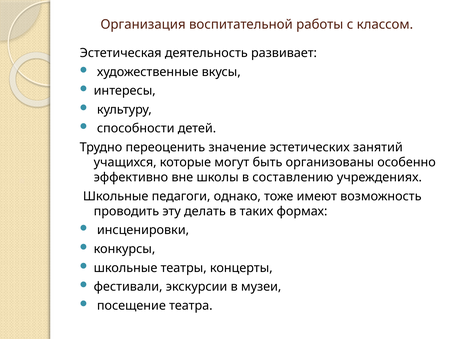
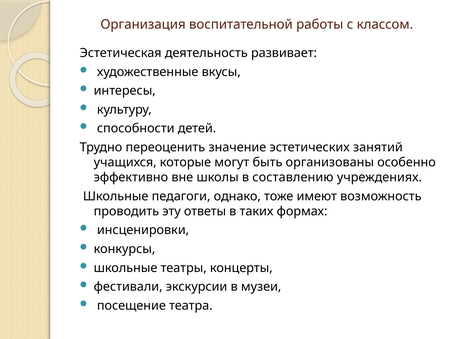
делать: делать -> ответы (205, 212)
